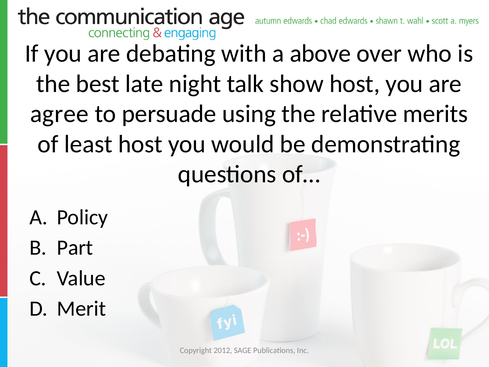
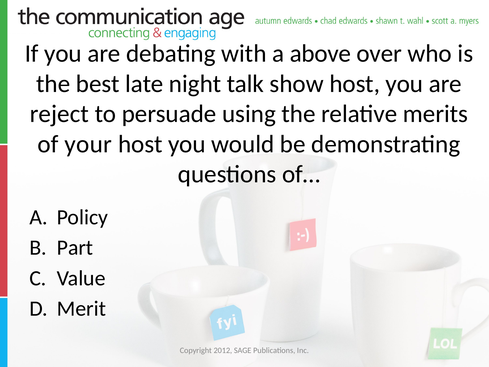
agree: agree -> reject (59, 114)
least: least -> your (88, 144)
